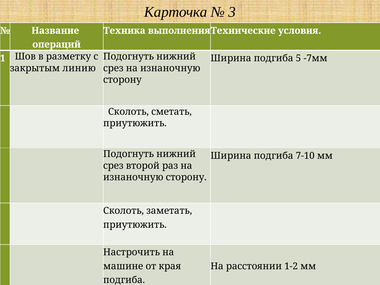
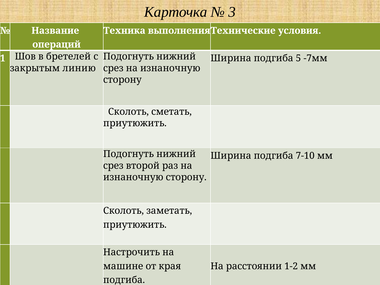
разметку: разметку -> бретелей (68, 57)
